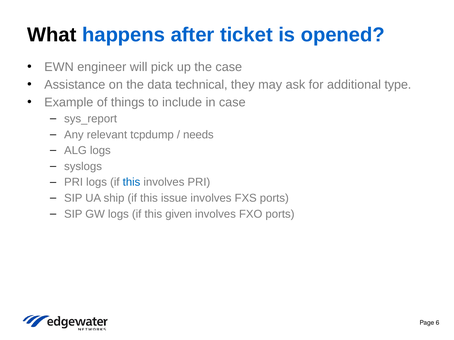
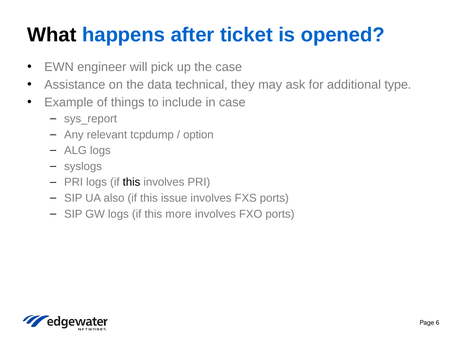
needs: needs -> option (198, 135)
this colour: blue -> black (132, 183)
ship: ship -> also (114, 198)
given: given -> more (178, 214)
